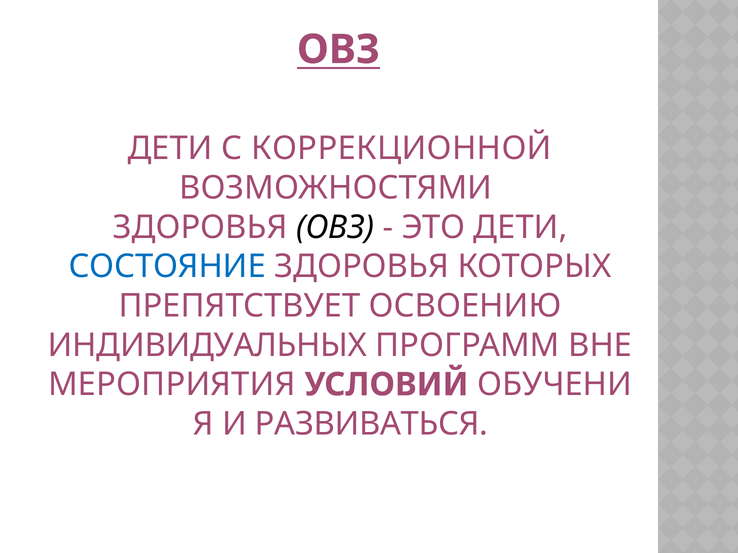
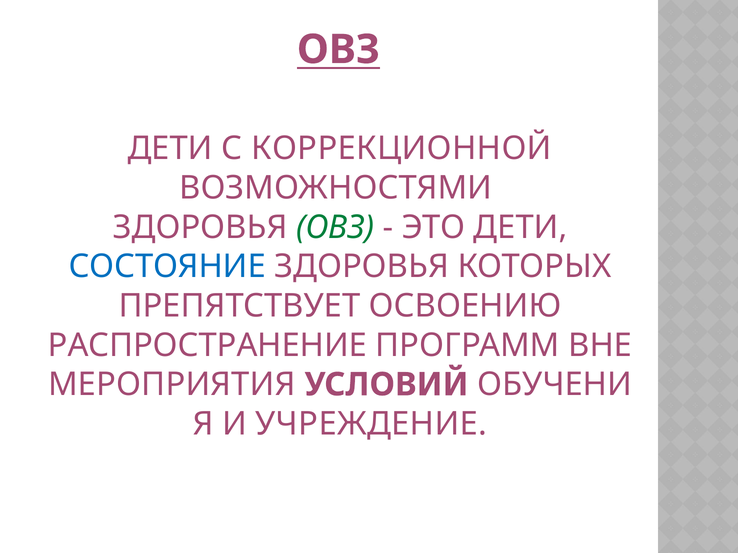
ОВЗ colour: black -> green (335, 227)
ИНДИВИДУАЛЬНЫХ: ИНДИВИДУАЛЬНЫХ -> РАСПРОСТРАНЕНИЕ (207, 346)
РАЗВИВАТЬСЯ: РАЗВИВАТЬСЯ -> УЧРЕЖДЕНИЕ (371, 424)
